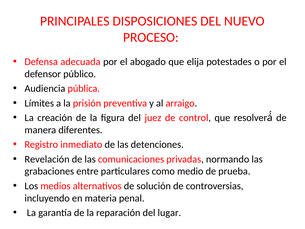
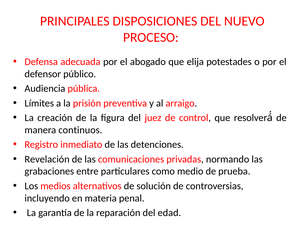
diferentes: diferentes -> continuos (80, 130)
lugar: lugar -> edad (169, 213)
